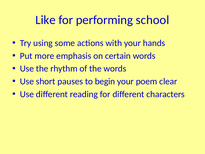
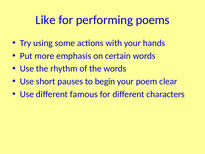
school: school -> poems (153, 20)
reading: reading -> famous (84, 94)
